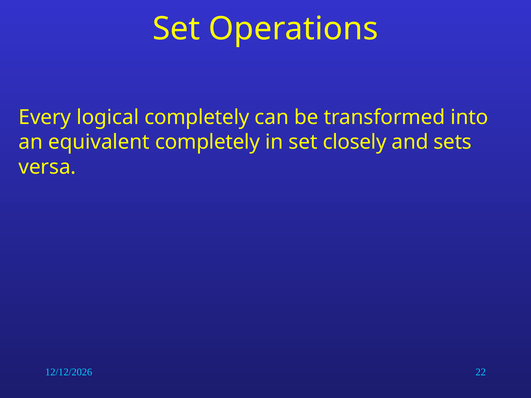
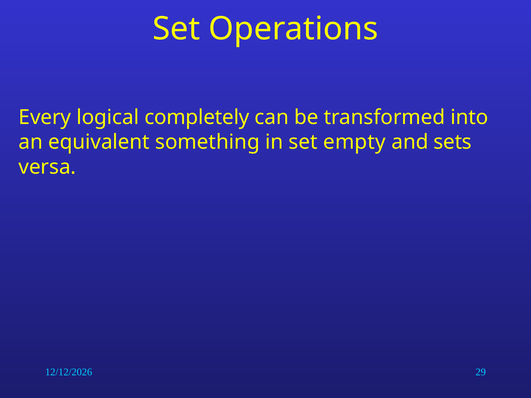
equivalent completely: completely -> something (207, 142)
closely: closely -> empty (354, 142)
22: 22 -> 29 (481, 372)
